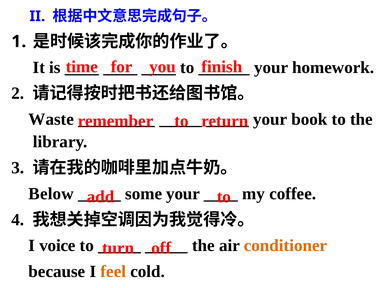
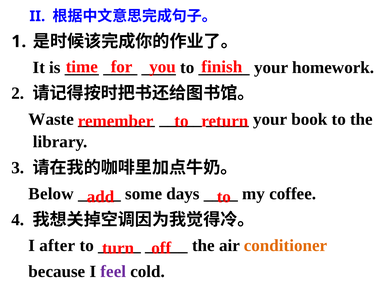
some your: your -> days (183, 194)
voice: voice -> after (57, 246)
feel colour: orange -> purple (113, 272)
